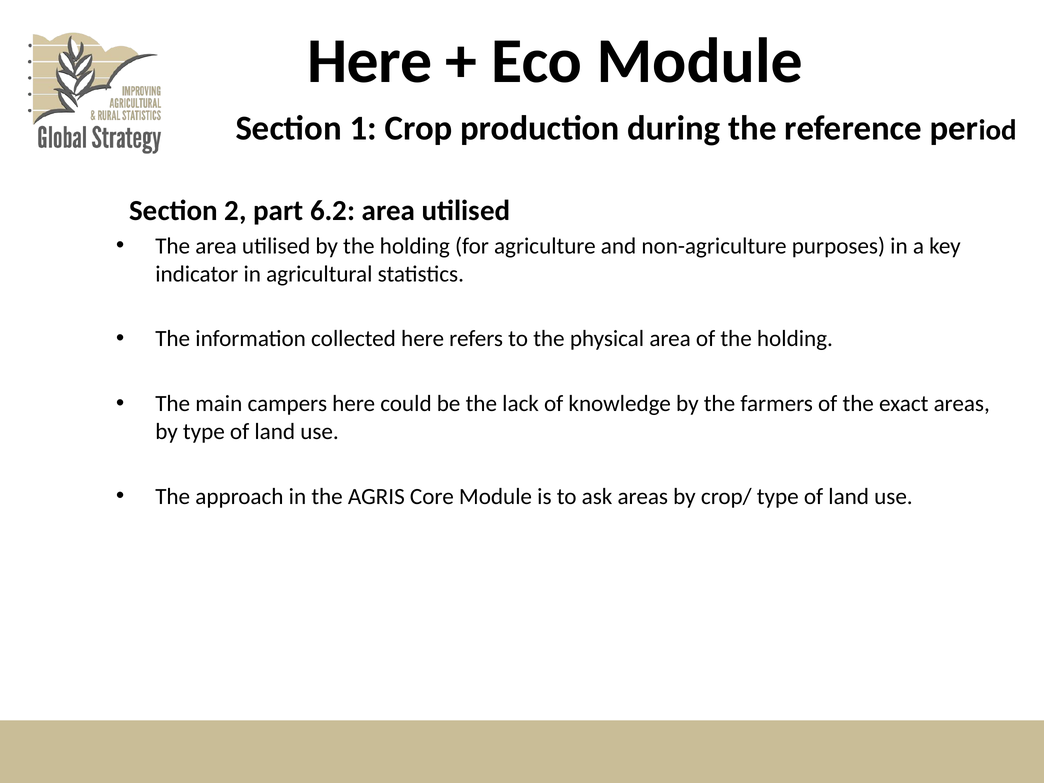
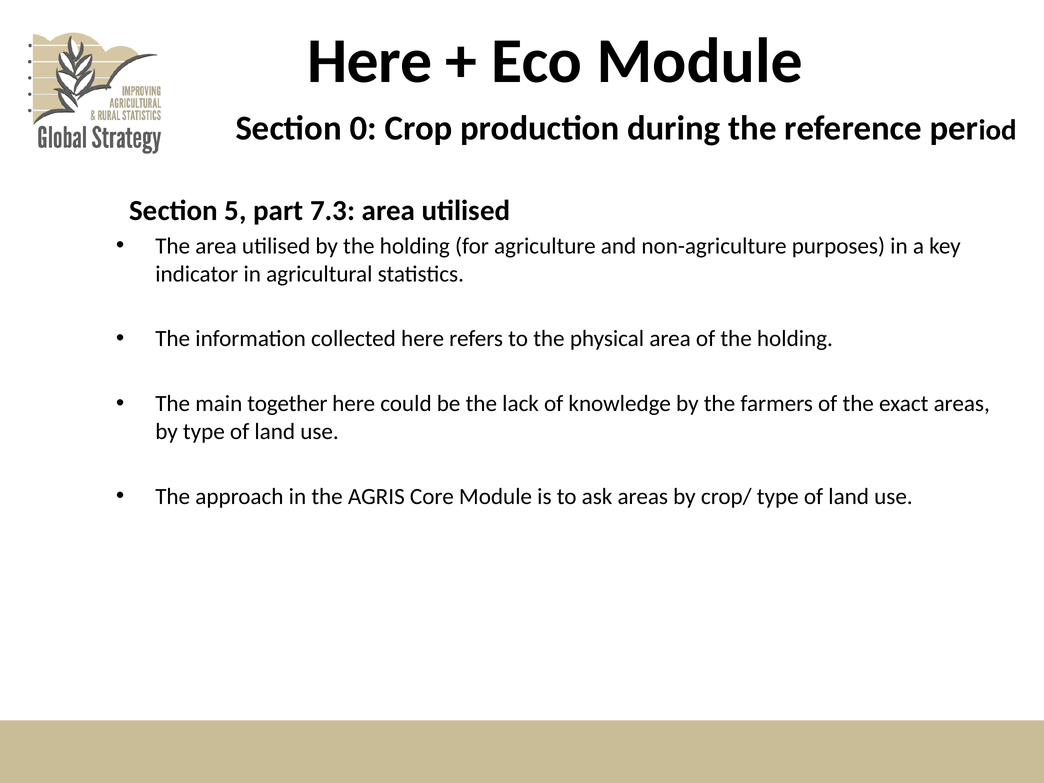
1: 1 -> 0 (363, 128)
2: 2 -> 5 (235, 211)
6.2: 6.2 -> 7.3 (333, 211)
campers: campers -> together (287, 404)
